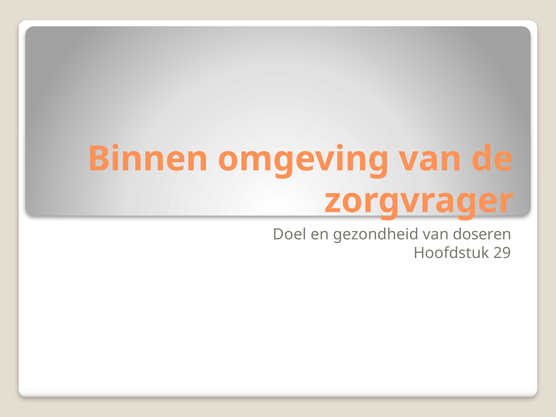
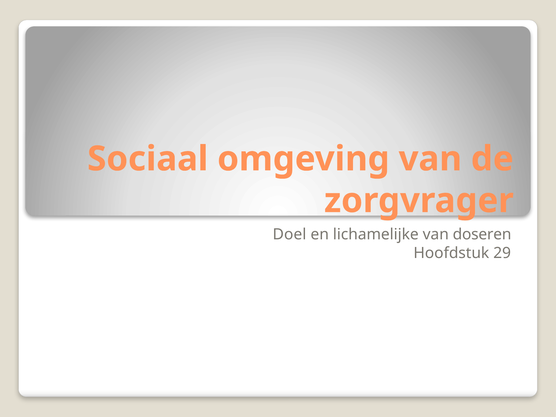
Binnen: Binnen -> Sociaal (148, 159)
gezondheid: gezondheid -> lichamelijke (376, 234)
